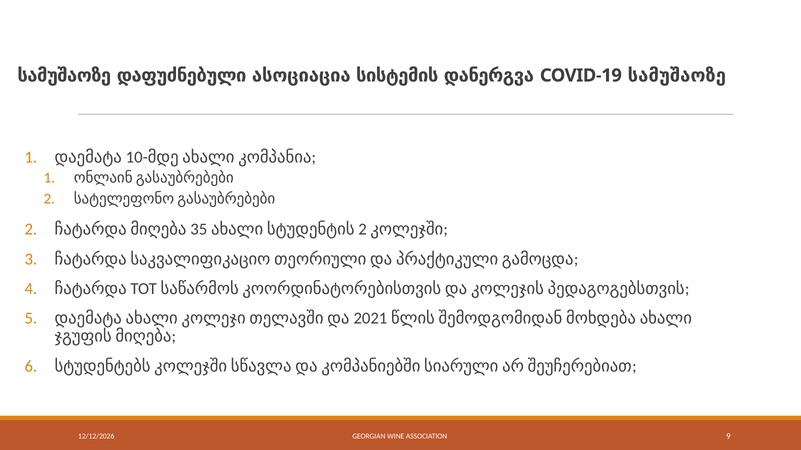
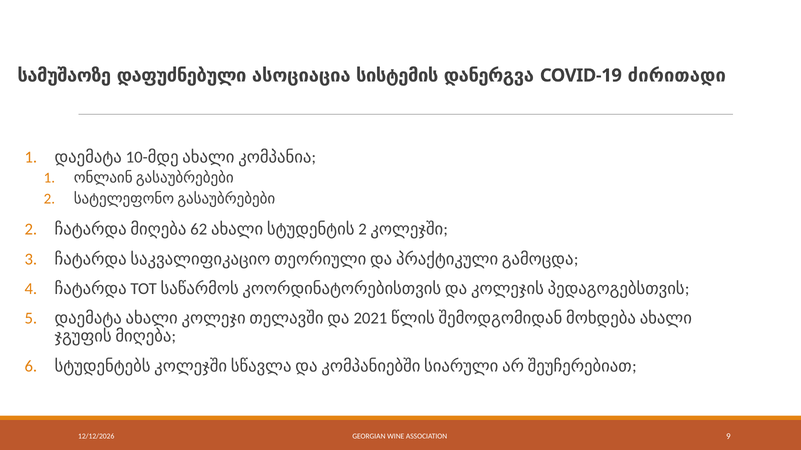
COVID-19 სამუშაოზე: სამუშაოზე -> ძირითადი (677, 76)
35: 35 -> 62 (199, 230)
